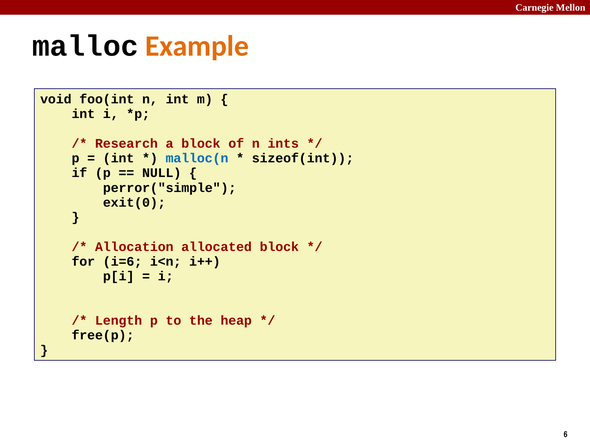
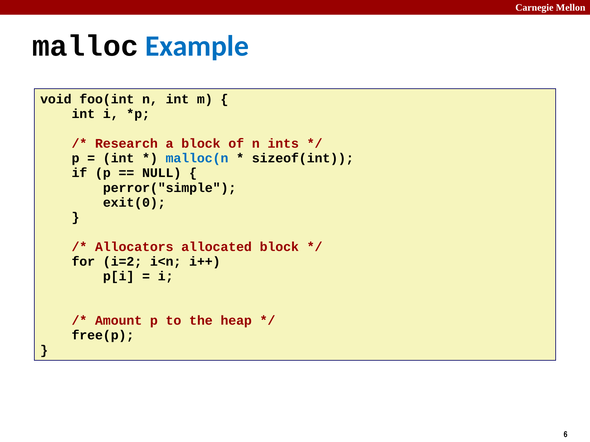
Example colour: orange -> blue (197, 46)
Allocation: Allocation -> Allocators (134, 247)
i=6: i=6 -> i=2 (123, 262)
Length: Length -> Amount (119, 321)
